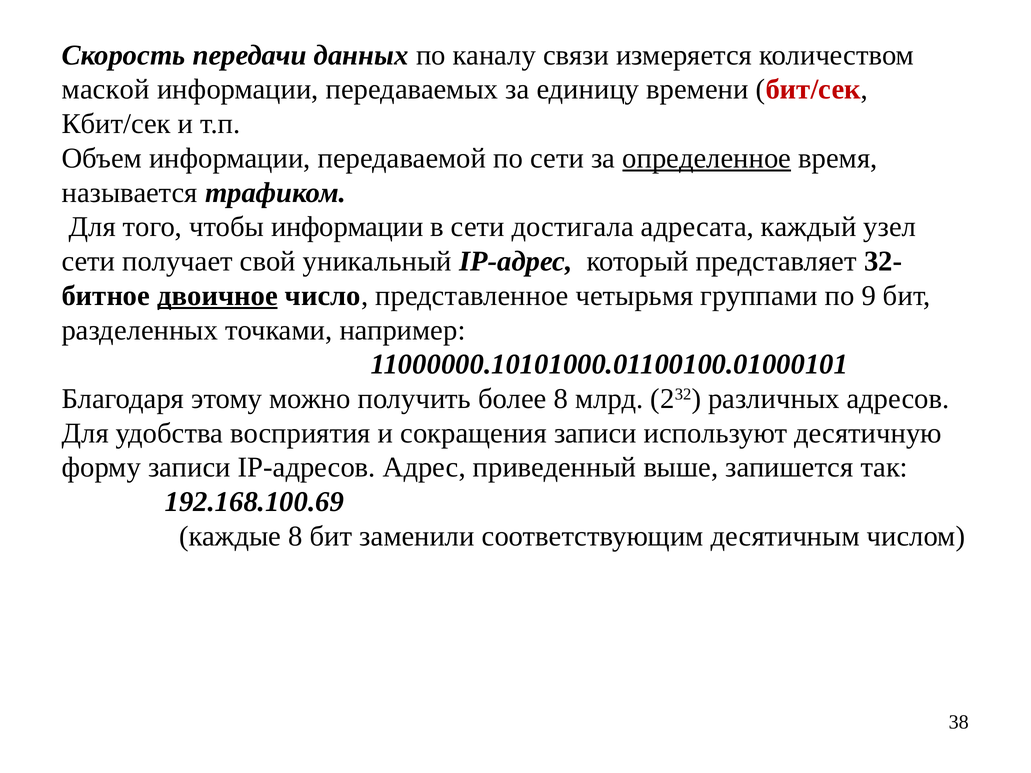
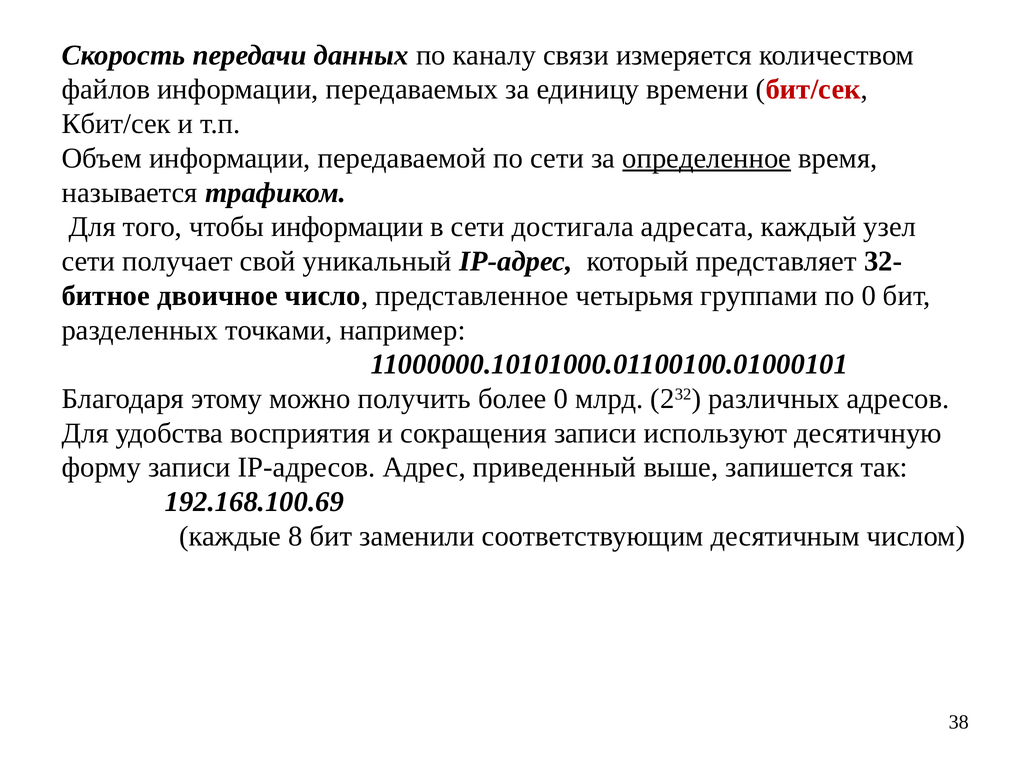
маской: маской -> файлов (106, 90)
двоичное underline: present -> none (218, 296)
по 9: 9 -> 0 (869, 296)
более 8: 8 -> 0 (561, 399)
